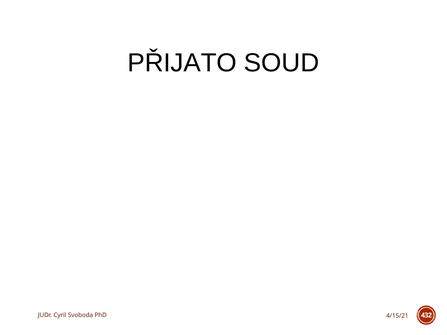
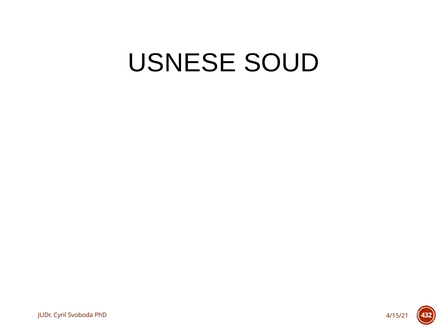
PŘIJATO: PŘIJATO -> USNESE (182, 63)
